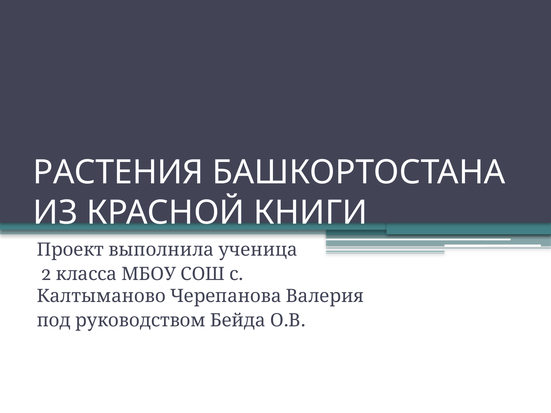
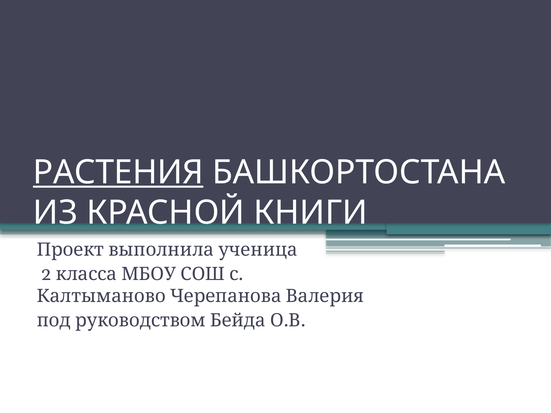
РАСТЕНИЯ underline: none -> present (118, 172)
